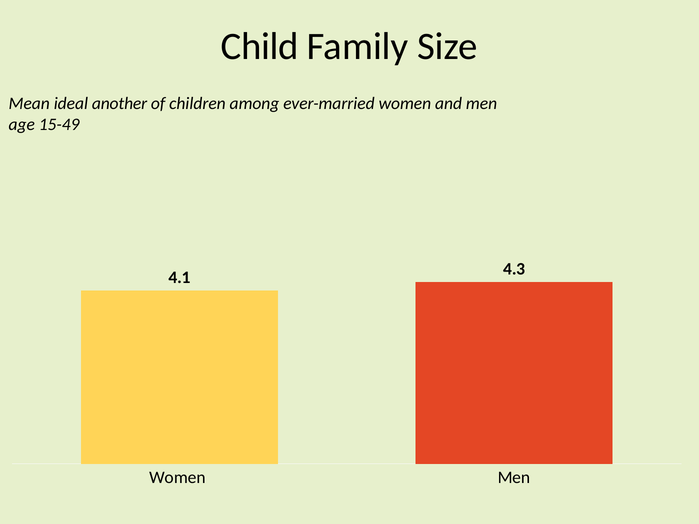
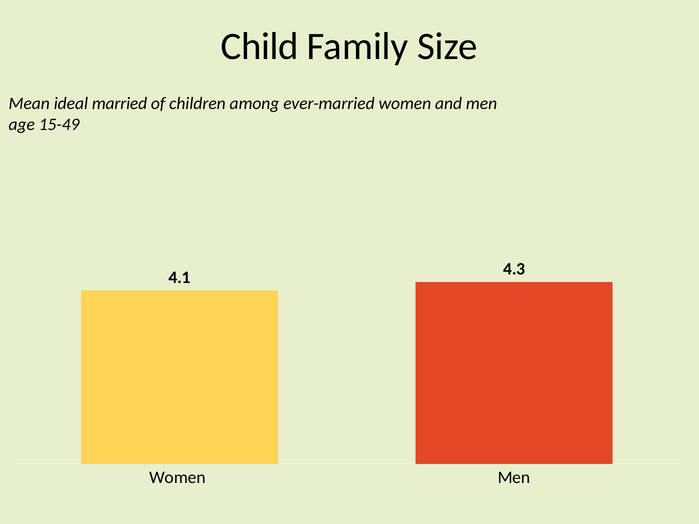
another: another -> married (120, 104)
